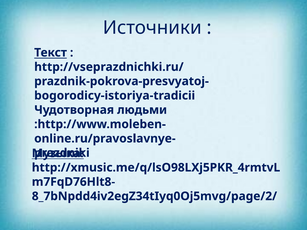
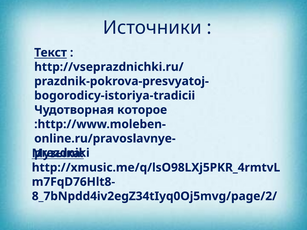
людьми: людьми -> которое (142, 110)
